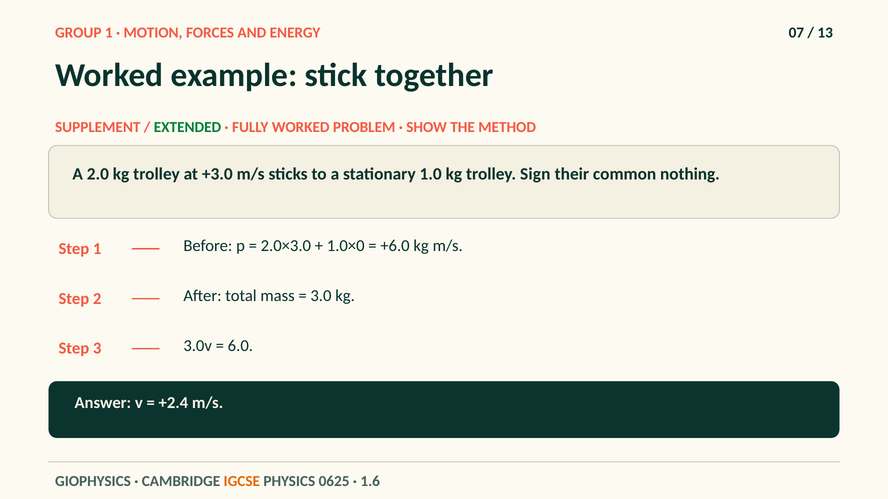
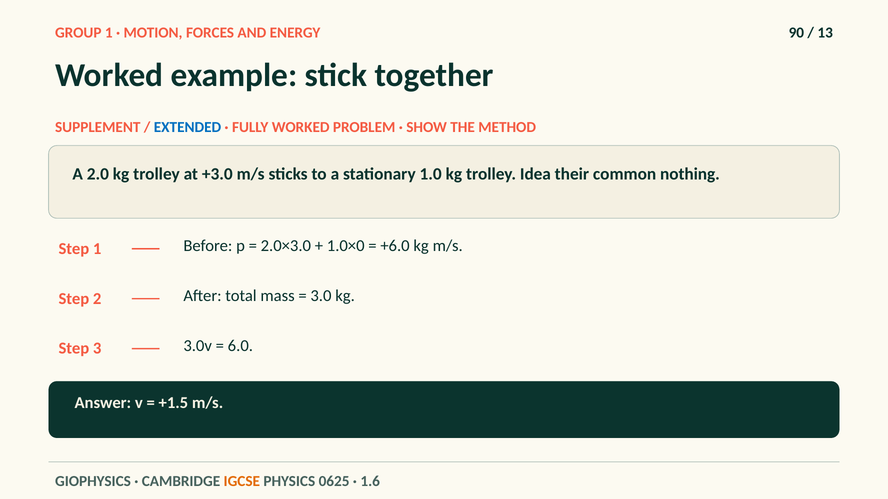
07: 07 -> 90 (796, 33)
EXTENDED colour: green -> blue (188, 127)
Sign: Sign -> Idea (535, 174)
+2.4: +2.4 -> +1.5 (173, 403)
